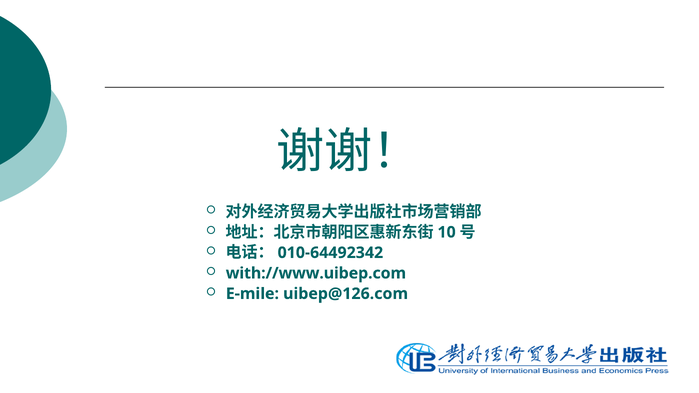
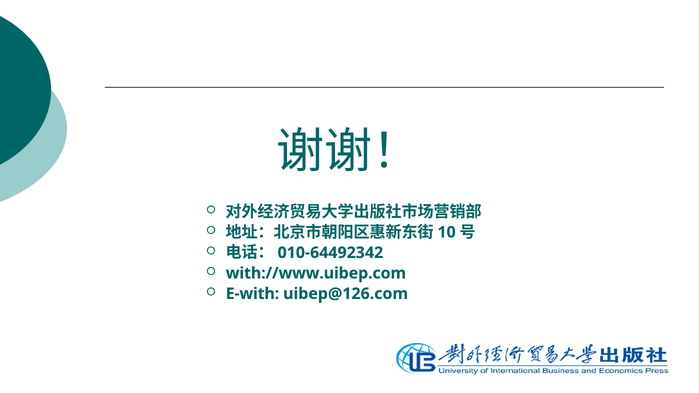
E-mile: E-mile -> E-with (252, 294)
